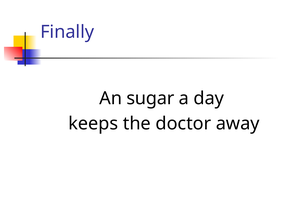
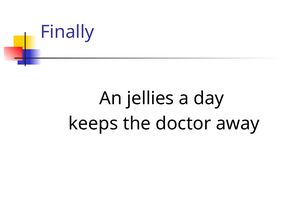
sugar: sugar -> jellies (150, 98)
